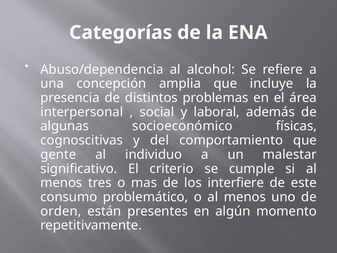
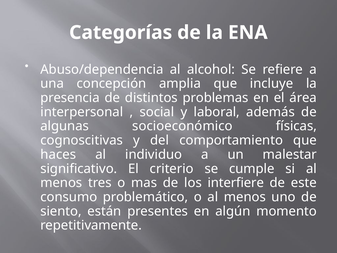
gente: gente -> haces (58, 154)
orden: orden -> siento (61, 211)
